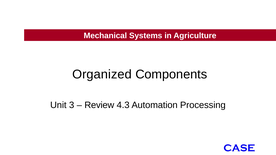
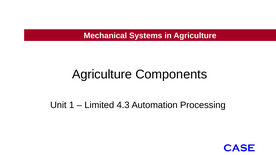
Organized: Organized -> Agriculture (102, 75)
3: 3 -> 1 (72, 105)
Review: Review -> Limited (99, 105)
